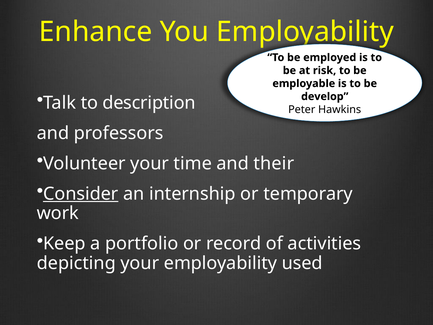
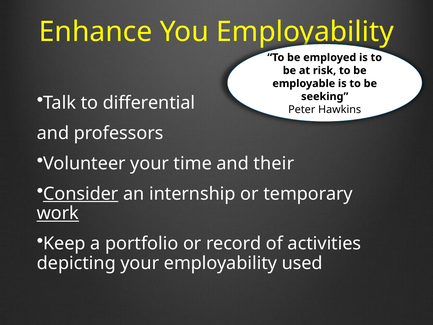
description: description -> differential (149, 103)
develop: develop -> seeking (325, 96)
work underline: none -> present (58, 213)
